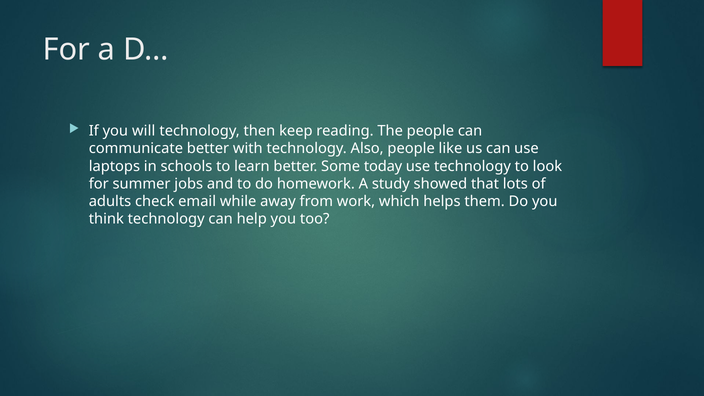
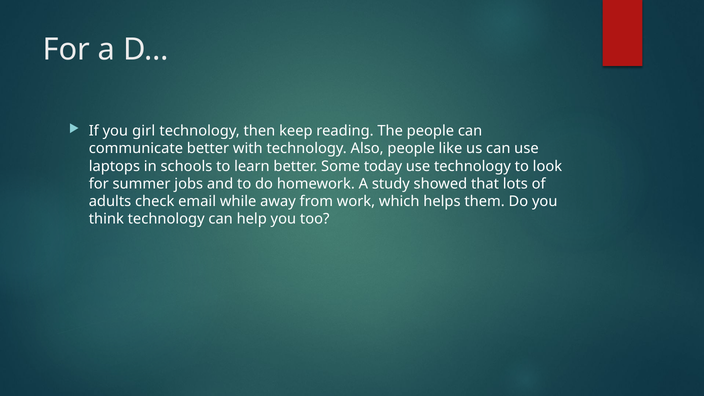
will: will -> girl (144, 131)
